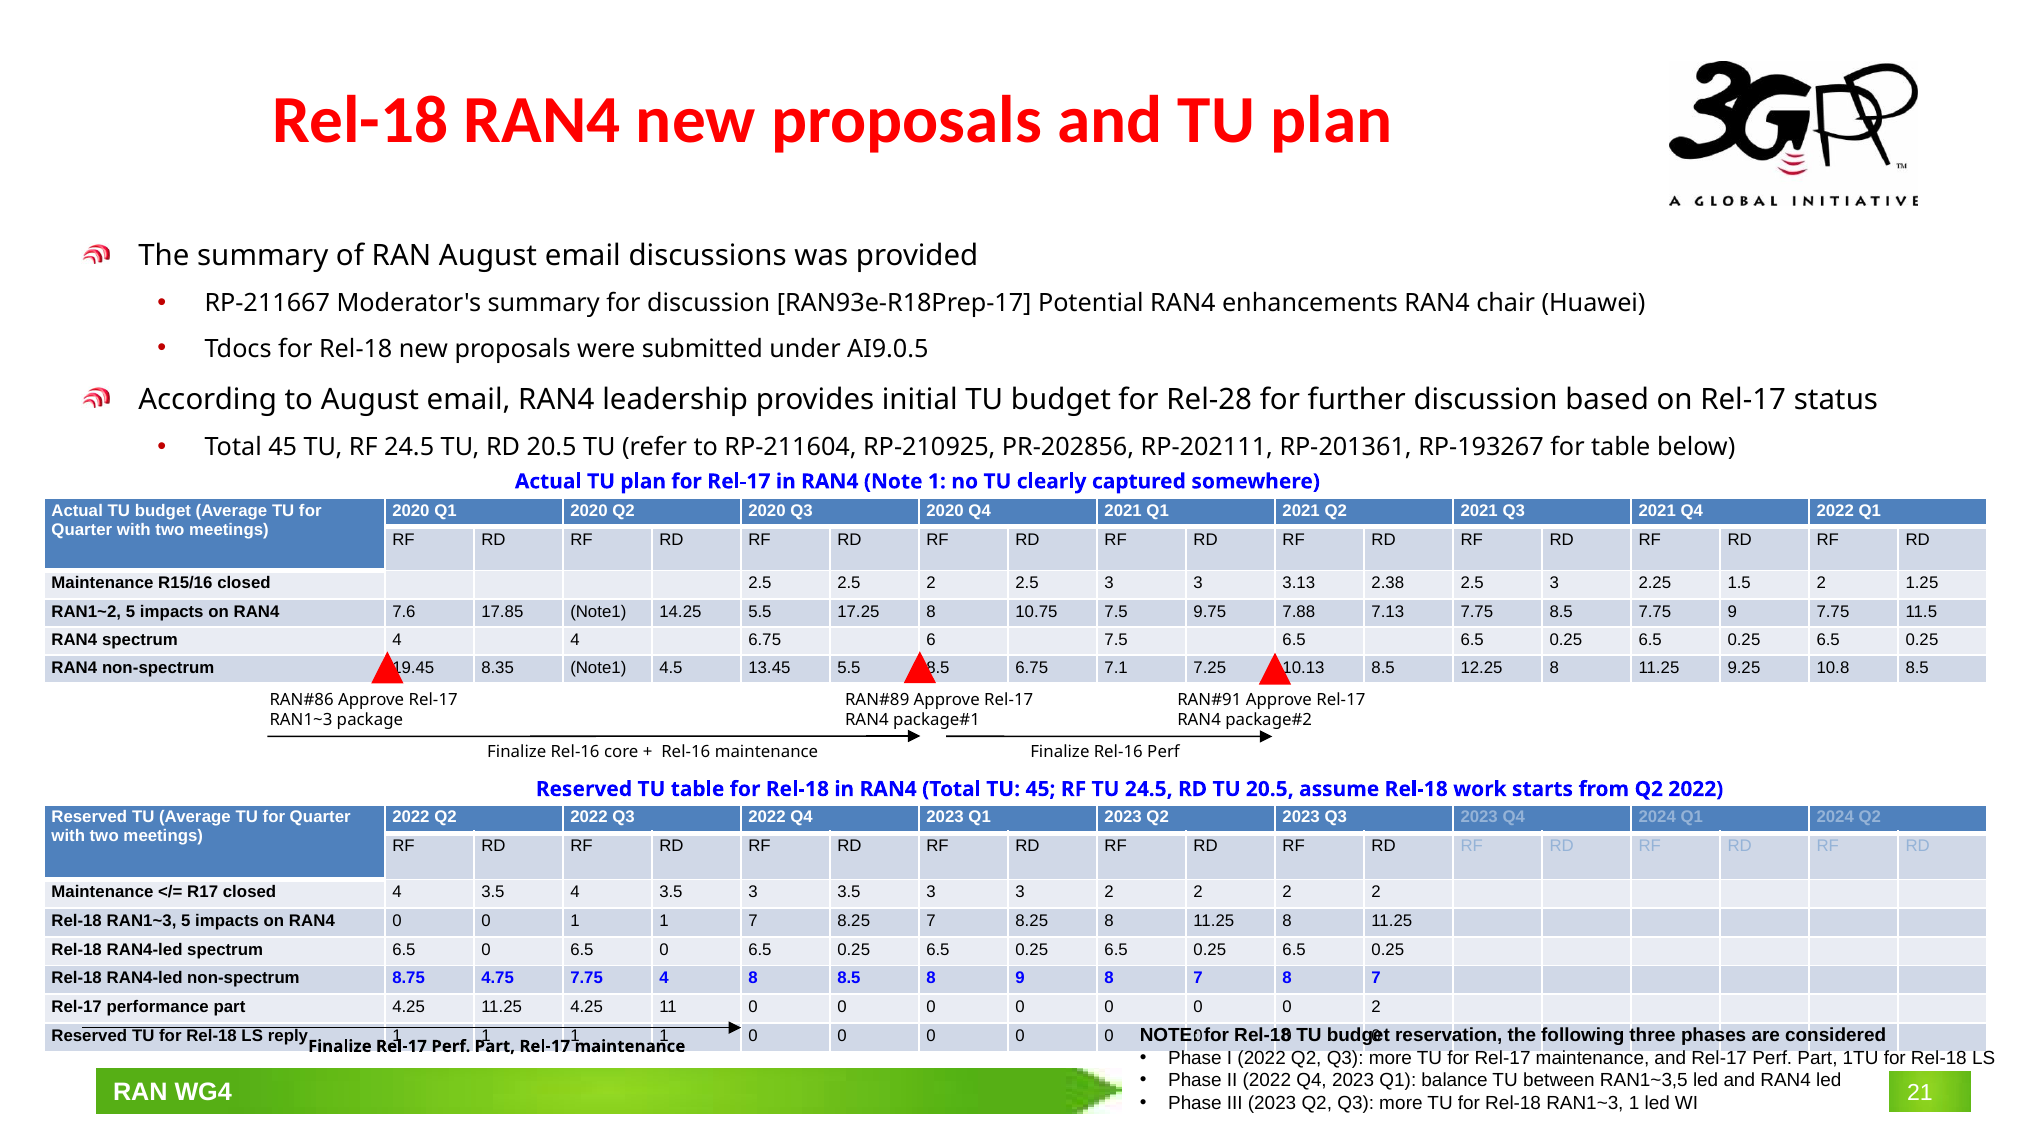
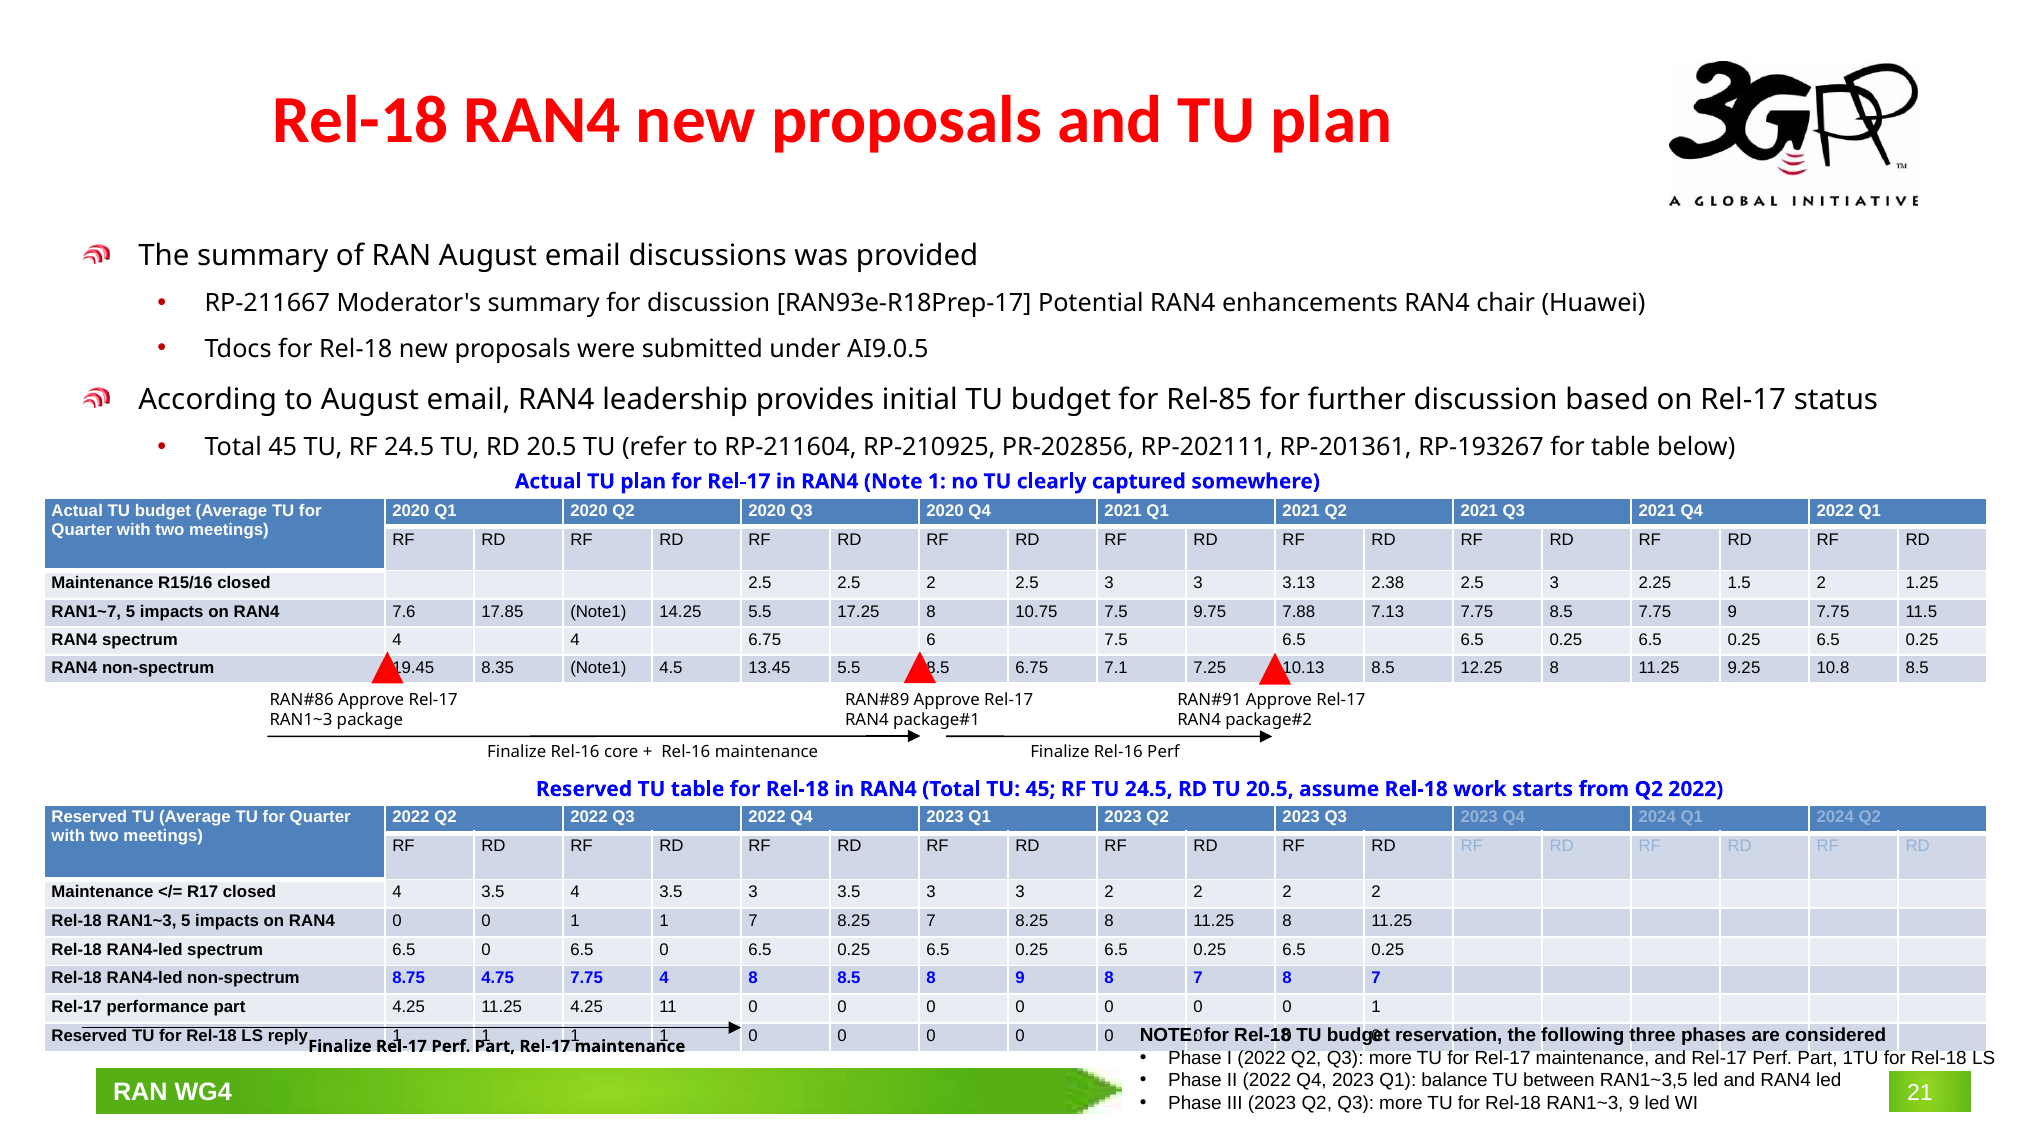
Rel-28: Rel-28 -> Rel-85 (1209, 399)
RAN1~2: RAN1~2 -> RAN1~7 (86, 612)
0 0 0 2: 2 -> 1 (1376, 1007)
RAN1~3 1: 1 -> 9 (1634, 1104)
